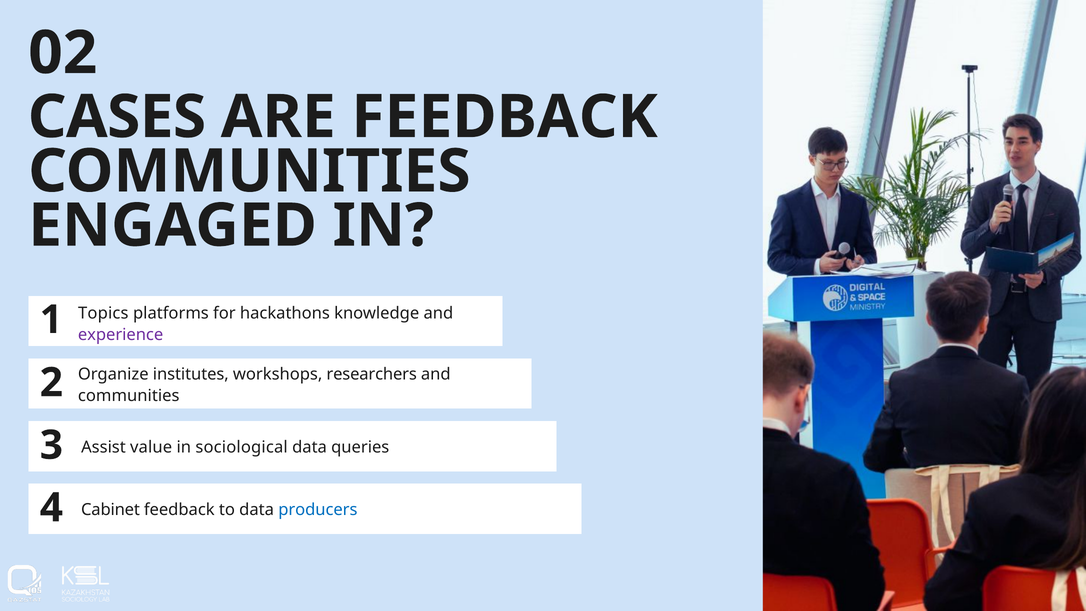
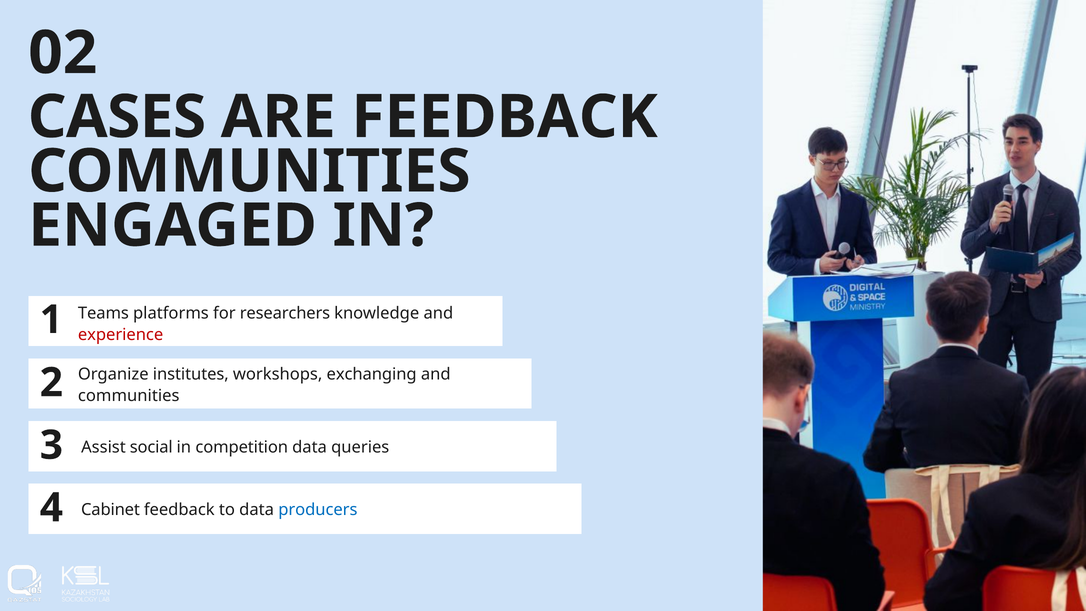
Topics: Topics -> Teams (103, 313)
hackathons: hackathons -> researchers (285, 313)
experience colour: purple -> red (121, 335)
researchers: researchers -> exchanging (372, 374)
value: value -> social (151, 447)
sociological: sociological -> competition (242, 447)
